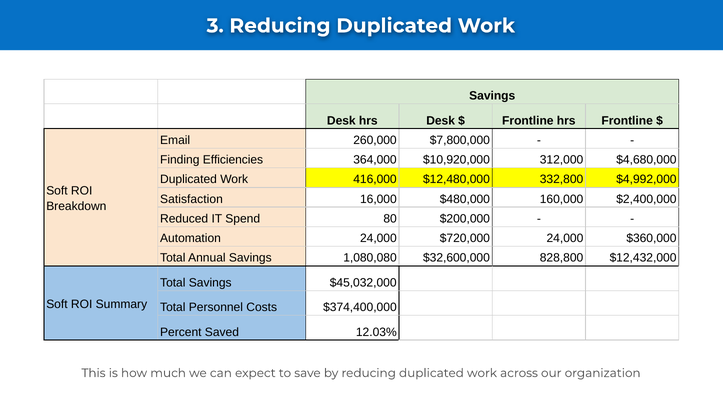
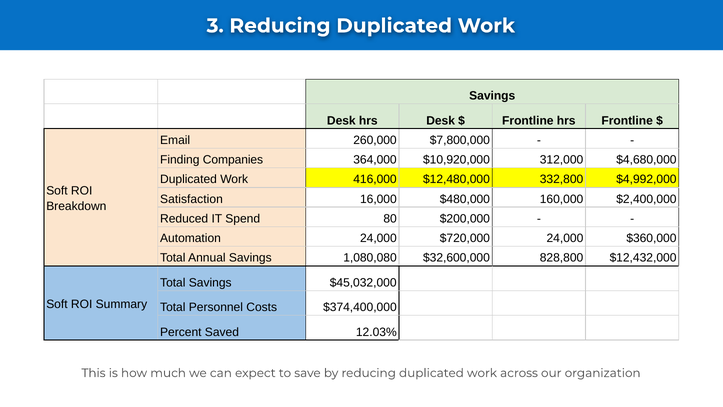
Efficiencies: Efficiencies -> Companies (233, 160)
